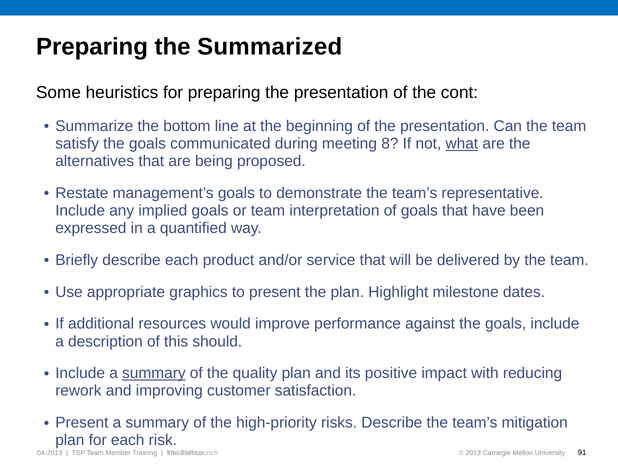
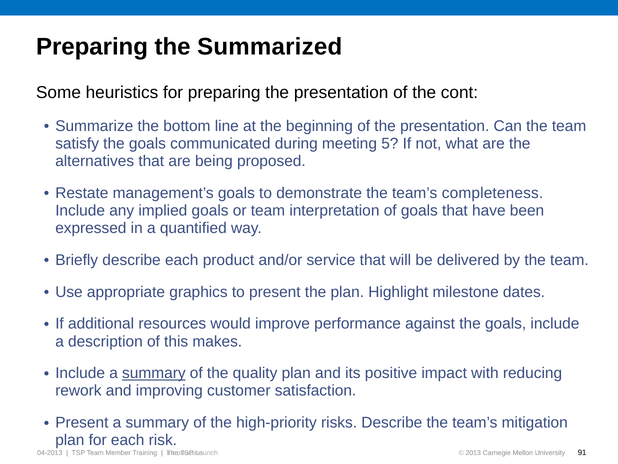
8: 8 -> 5 (390, 143)
what underline: present -> none (462, 143)
representative: representative -> completeness (492, 193)
should: should -> makes (217, 341)
